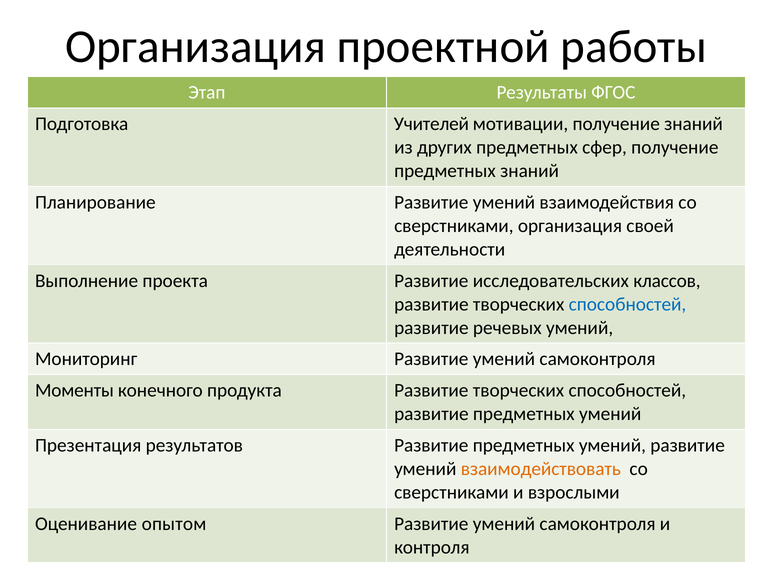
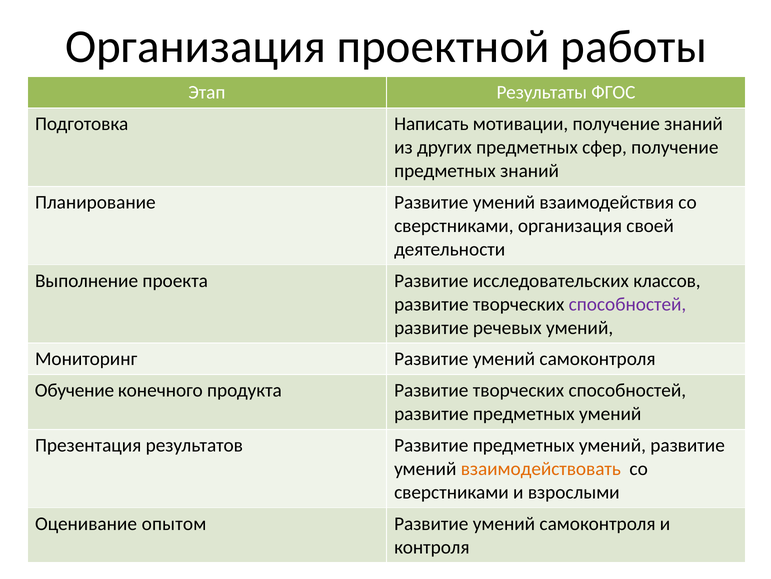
Учителей: Учителей -> Написать (431, 124)
способностей colour: blue -> purple (627, 304)
Моменты: Моменты -> Обучение (74, 390)
